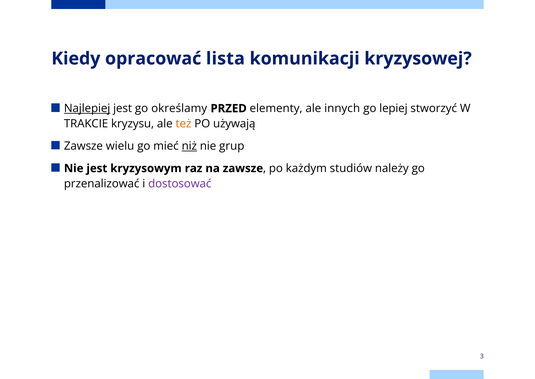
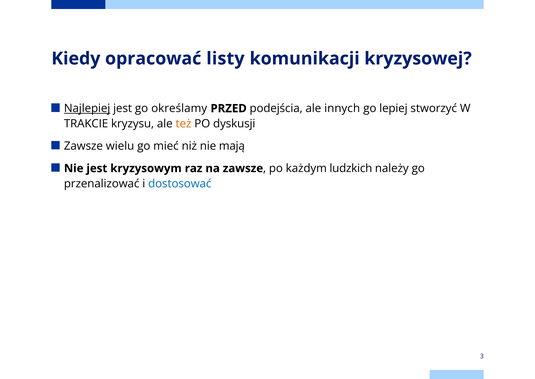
lista: lista -> listy (225, 58)
elementy: elementy -> podejścia (276, 108)
używają: używają -> dyskusji (234, 124)
niż underline: present -> none (189, 146)
grup: grup -> mają (232, 146)
studiów: studiów -> ludzkich (351, 168)
dostosować colour: purple -> blue (180, 183)
